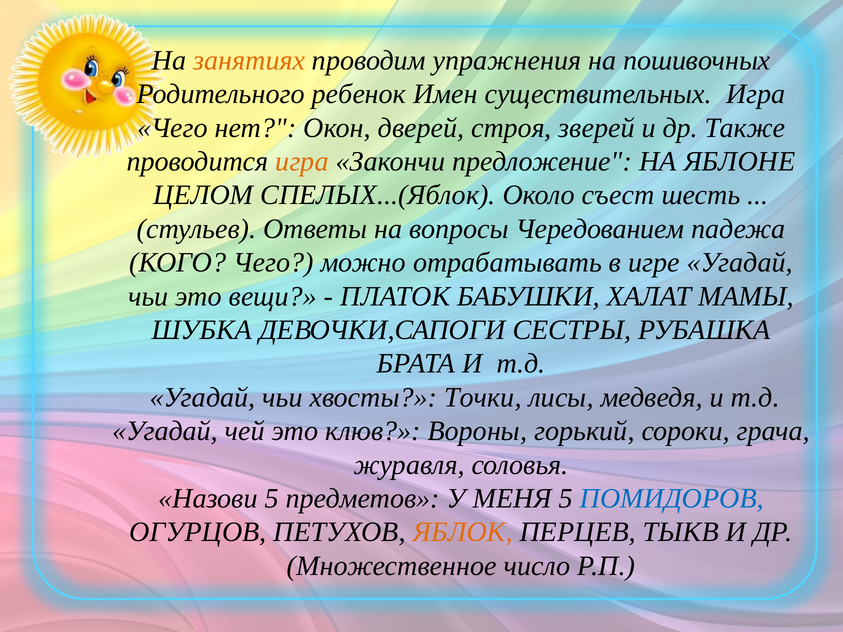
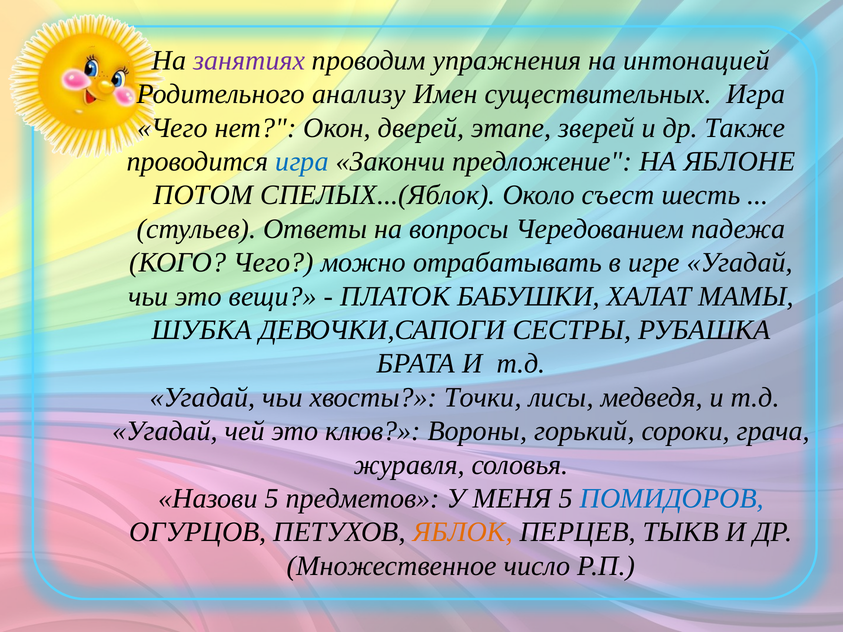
занятиях colour: orange -> purple (249, 60)
пошивочных: пошивочных -> интонацией (697, 60)
ребенок: ребенок -> анализу (359, 94)
строя: строя -> этапе (511, 128)
игра colour: orange -> blue (302, 162)
ЦЕЛОМ: ЦЕЛОМ -> ПОТОМ (203, 195)
